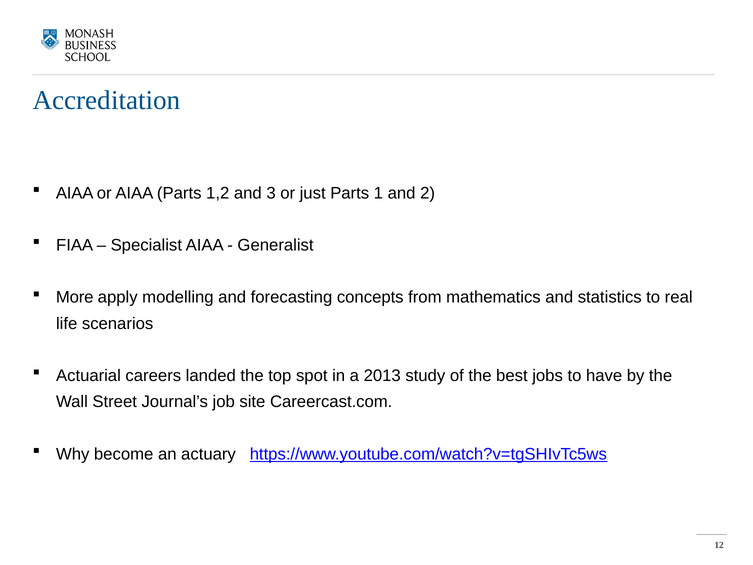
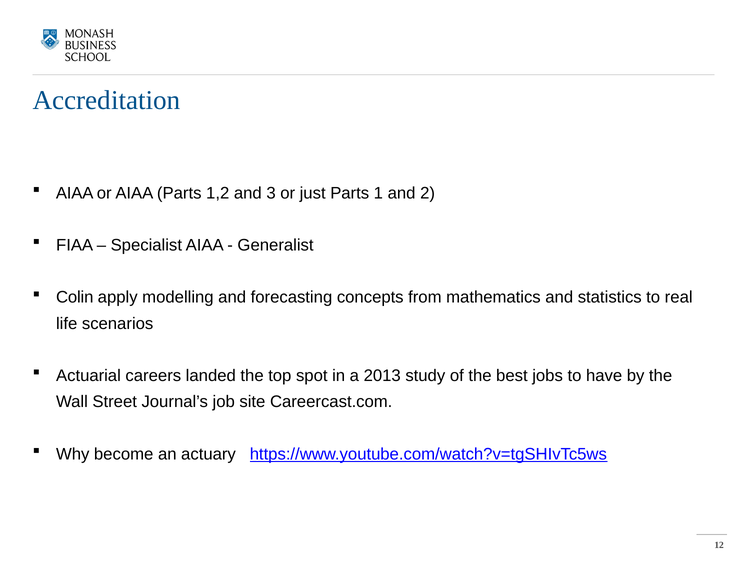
More: More -> Colin (75, 297)
